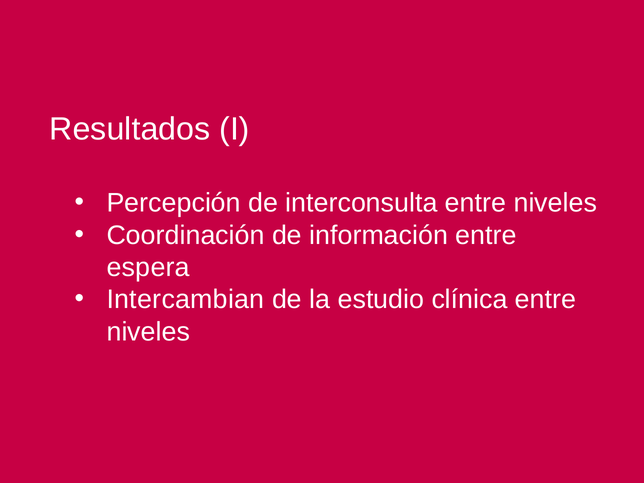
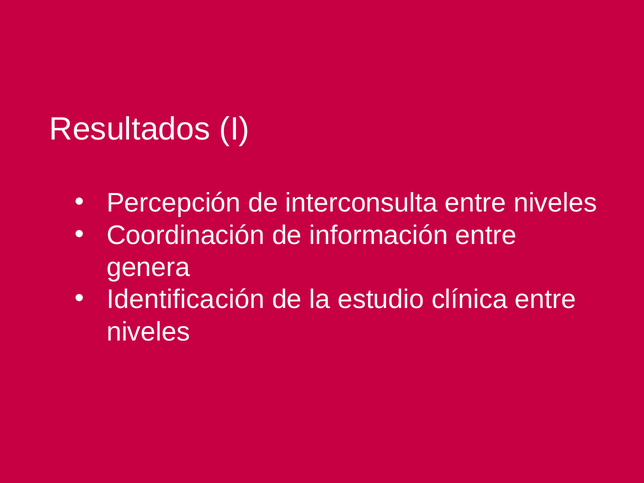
espera: espera -> genera (148, 267)
Intercambian: Intercambian -> Identificación (186, 300)
